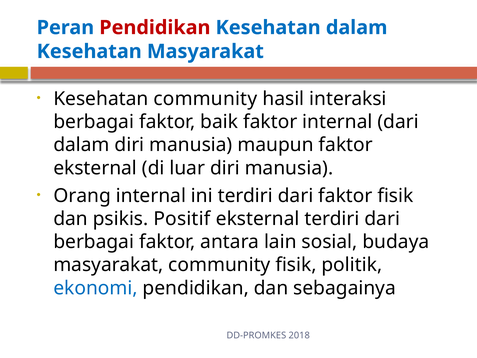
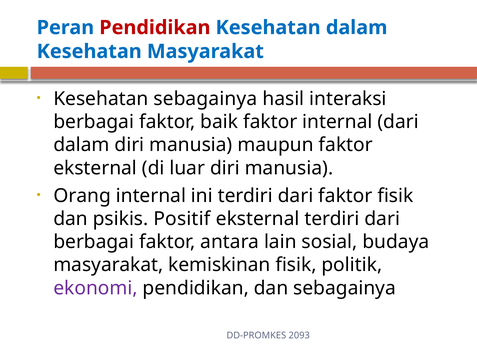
Kesehatan community: community -> sebagainya (205, 99)
masyarakat community: community -> kemiskinan (219, 265)
ekonomi colour: blue -> purple (95, 288)
2018: 2018 -> 2093 (299, 335)
